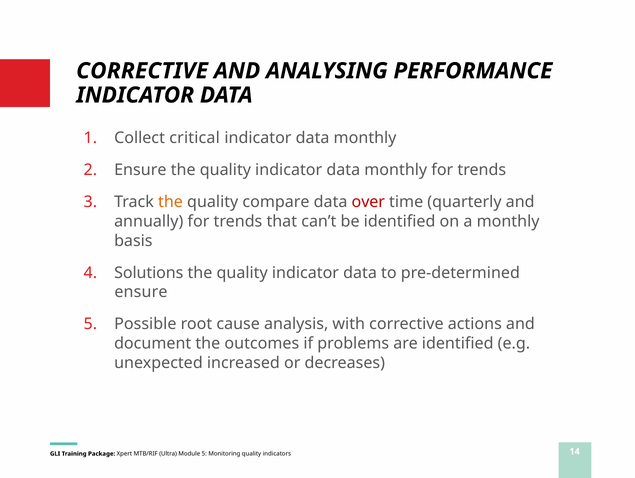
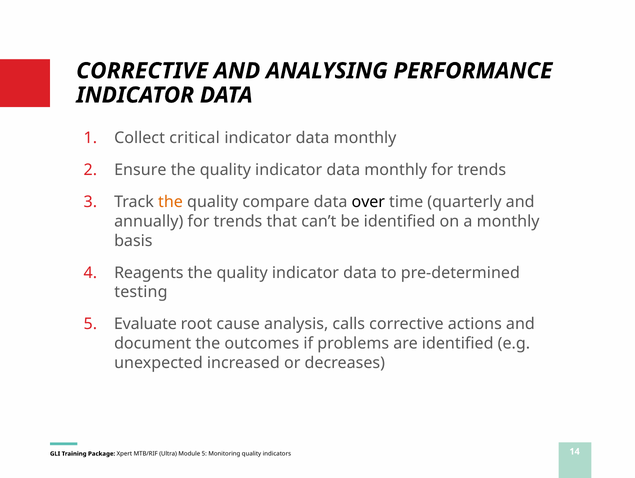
over colour: red -> black (368, 202)
Solutions: Solutions -> Reagents (149, 273)
ensure: ensure -> testing (141, 292)
Possible: Possible -> Evaluate (145, 324)
with: with -> calls (349, 324)
